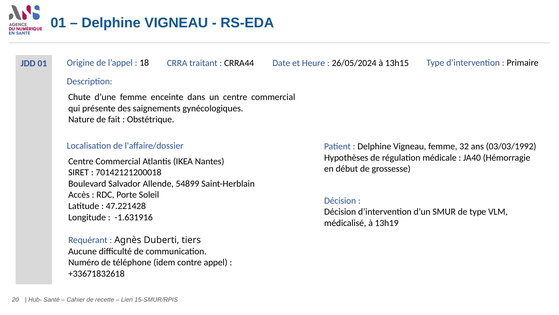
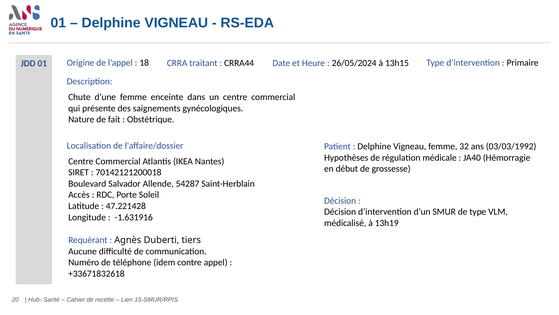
54899: 54899 -> 54287 (188, 183)
